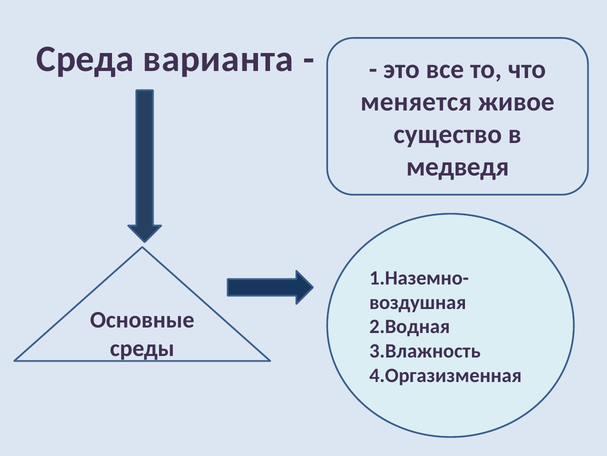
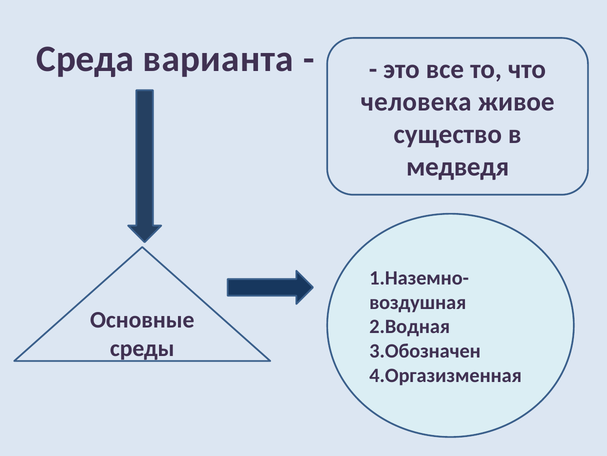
меняется: меняется -> человека (416, 102)
3.Влажность: 3.Влажность -> 3.Обозначен (425, 351)
